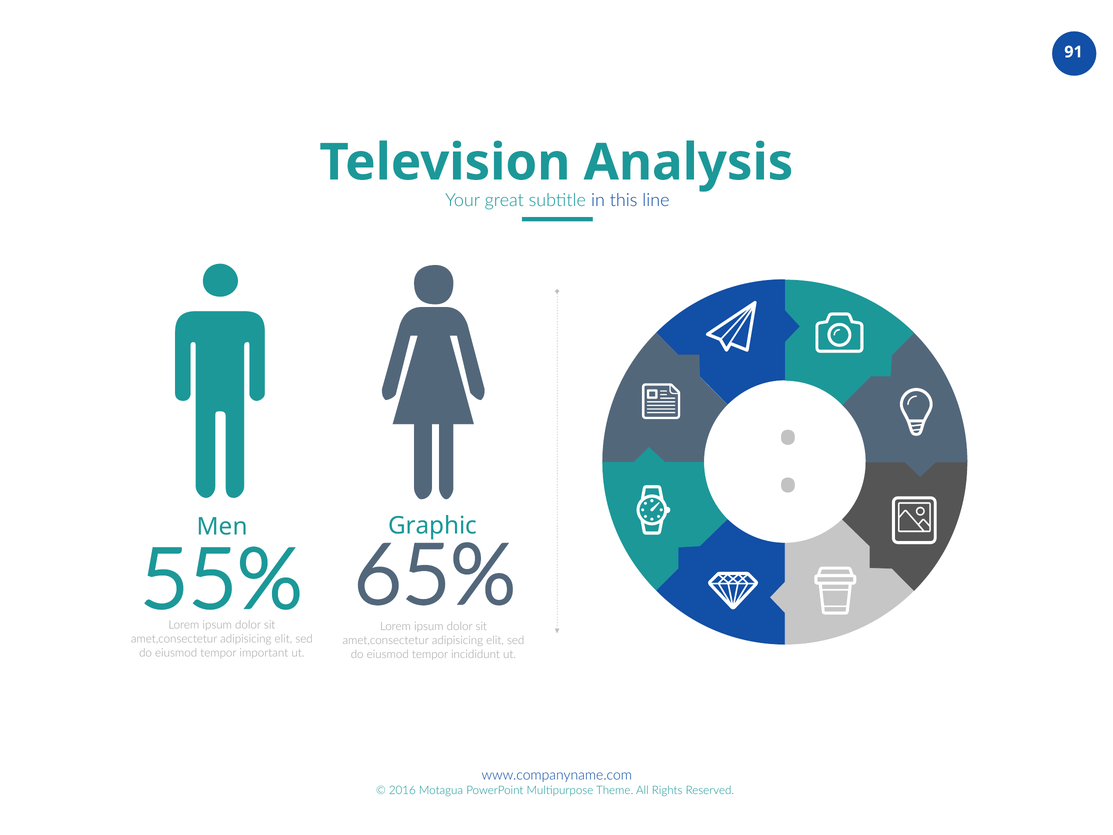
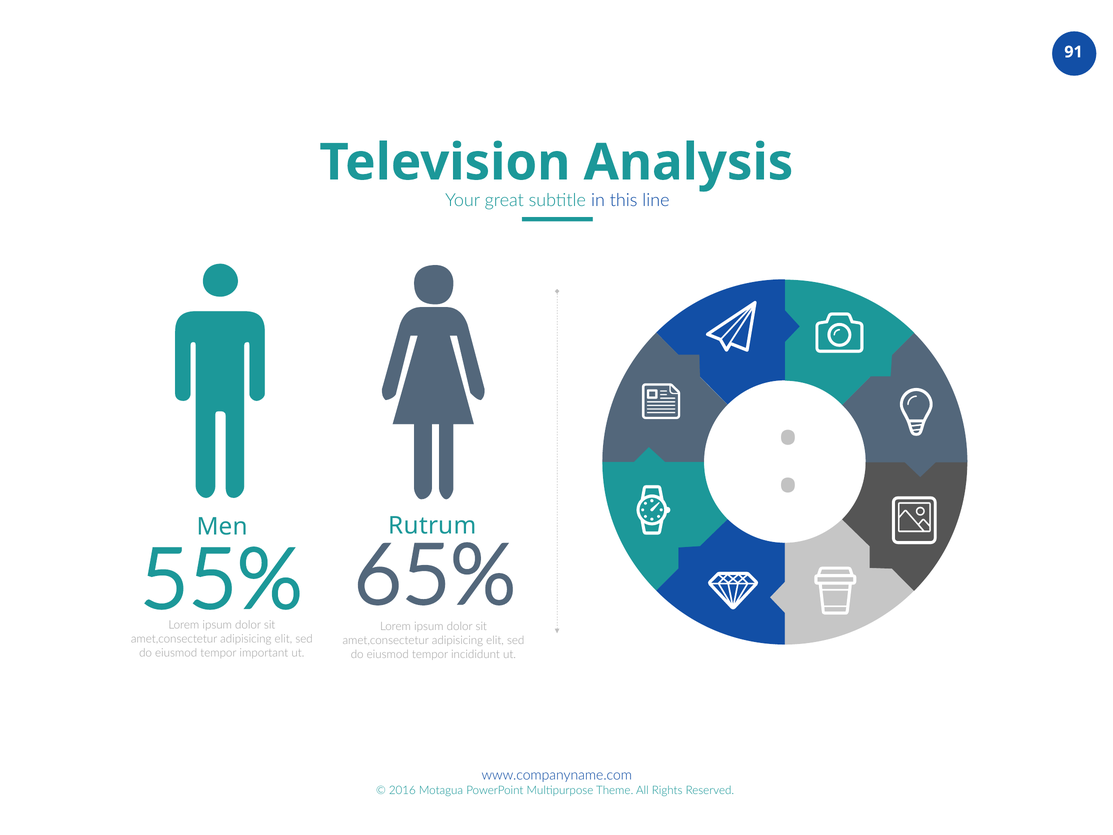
Graphic: Graphic -> Rutrum (432, 526)
